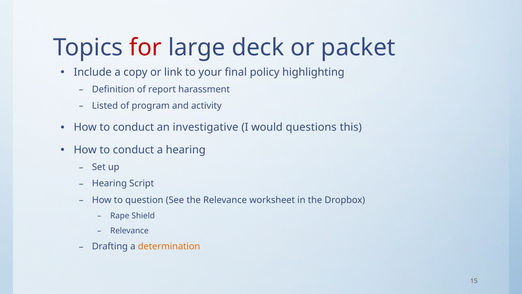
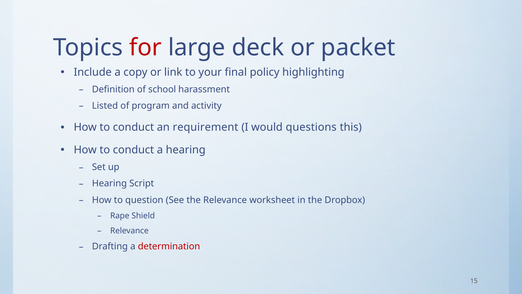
report: report -> school (162, 89)
investigative: investigative -> requirement (206, 127)
determination colour: orange -> red (169, 246)
